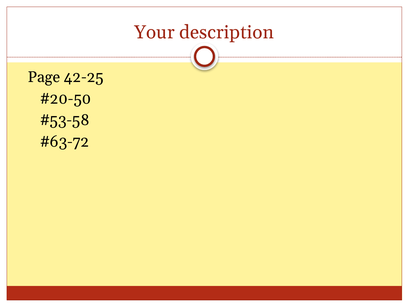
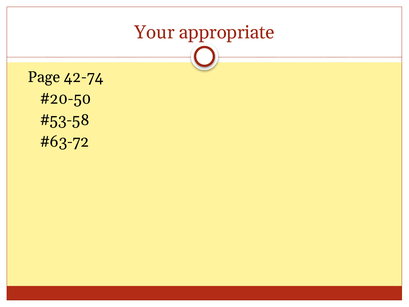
description: description -> appropriate (227, 32)
42-25: 42-25 -> 42-74 (84, 77)
